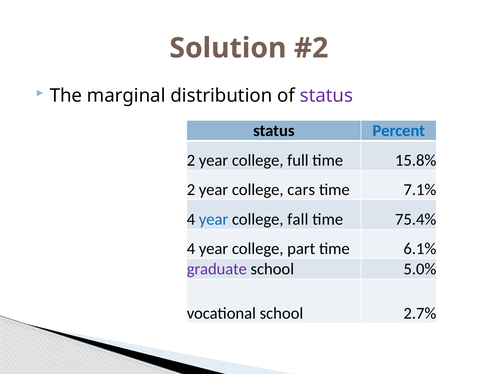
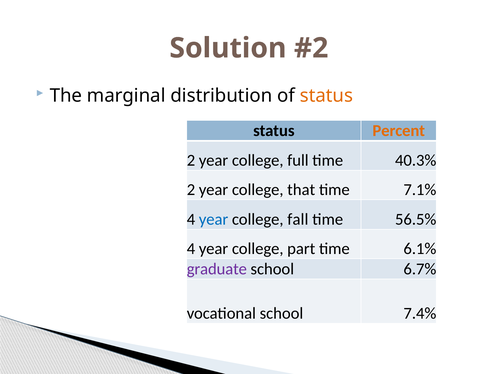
status colour: purple -> orange (326, 96)
Percent colour: blue -> orange (399, 131)
15.8%: 15.8% -> 40.3% (416, 160)
cars: cars -> that (301, 190)
75.4%: 75.4% -> 56.5% (416, 219)
5.0%: 5.0% -> 6.7% (420, 269)
2.7%: 2.7% -> 7.4% (420, 313)
